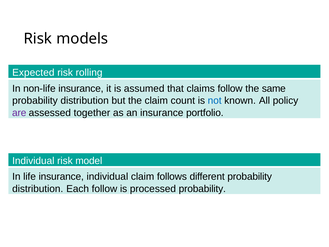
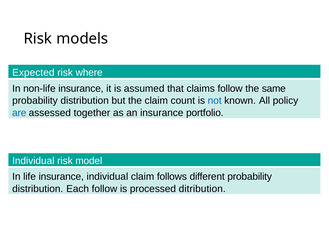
rolling: rolling -> where (89, 73)
are colour: purple -> blue (19, 113)
processed probability: probability -> ditribution (202, 189)
